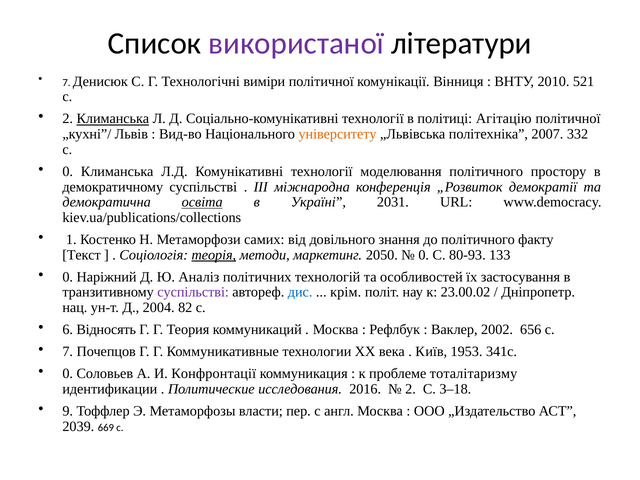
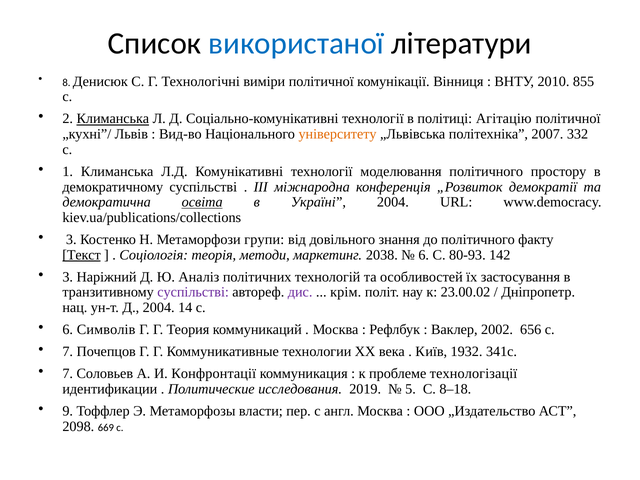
використаної colour: purple -> blue (296, 43)
7: 7 -> 8 (66, 83)
521: 521 -> 855 (584, 81)
0: 0 -> 1 (68, 171)
Україні 2031: 2031 -> 2004 (393, 202)
1: 1 -> 3 (71, 240)
самих: самих -> групи (264, 240)
Текст underline: none -> present (82, 255)
теорія underline: present -> none (214, 255)
2050: 2050 -> 2038 (382, 255)
0: 0 -> 6 (424, 255)
133: 133 -> 142 (500, 255)
0: 0 -> 3 (68, 277)
дис colour: blue -> purple (300, 292)
82: 82 -> 14 (185, 308)
Відносять: Відносять -> Символів (106, 330)
1953: 1953 -> 1932 (467, 352)
0: 0 -> 7 (68, 374)
тоталітаризму: тоталітаризму -> технологізації (474, 374)
2016: 2016 -> 2019 (365, 389)
2: 2 -> 5 (411, 389)
3–18: 3–18 -> 8–18 (455, 389)
2039: 2039 -> 2098 (78, 427)
